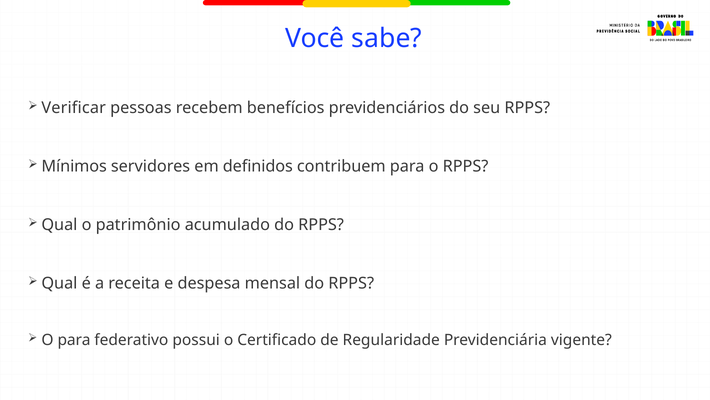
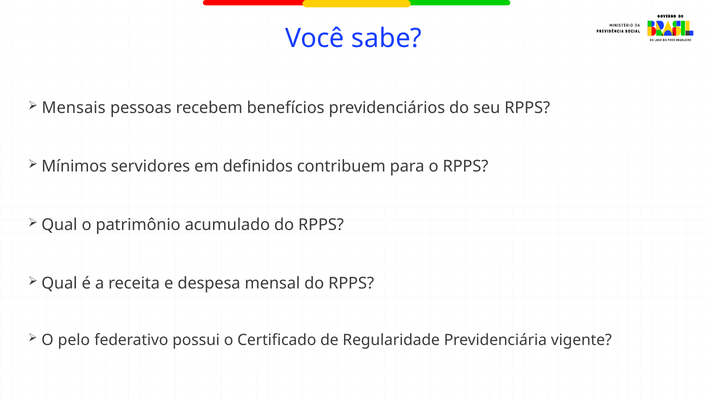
Verificar: Verificar -> Mensais (74, 108)
O para: para -> pelo (74, 339)
